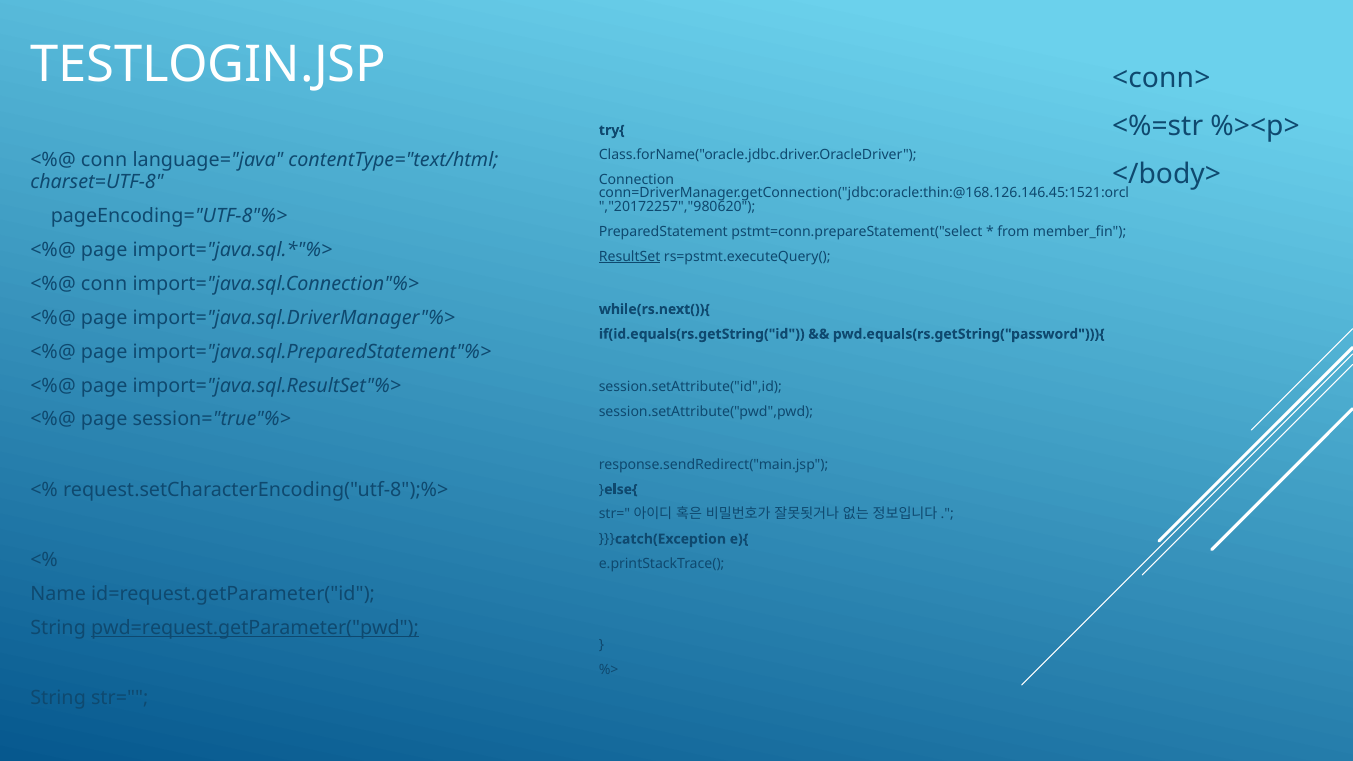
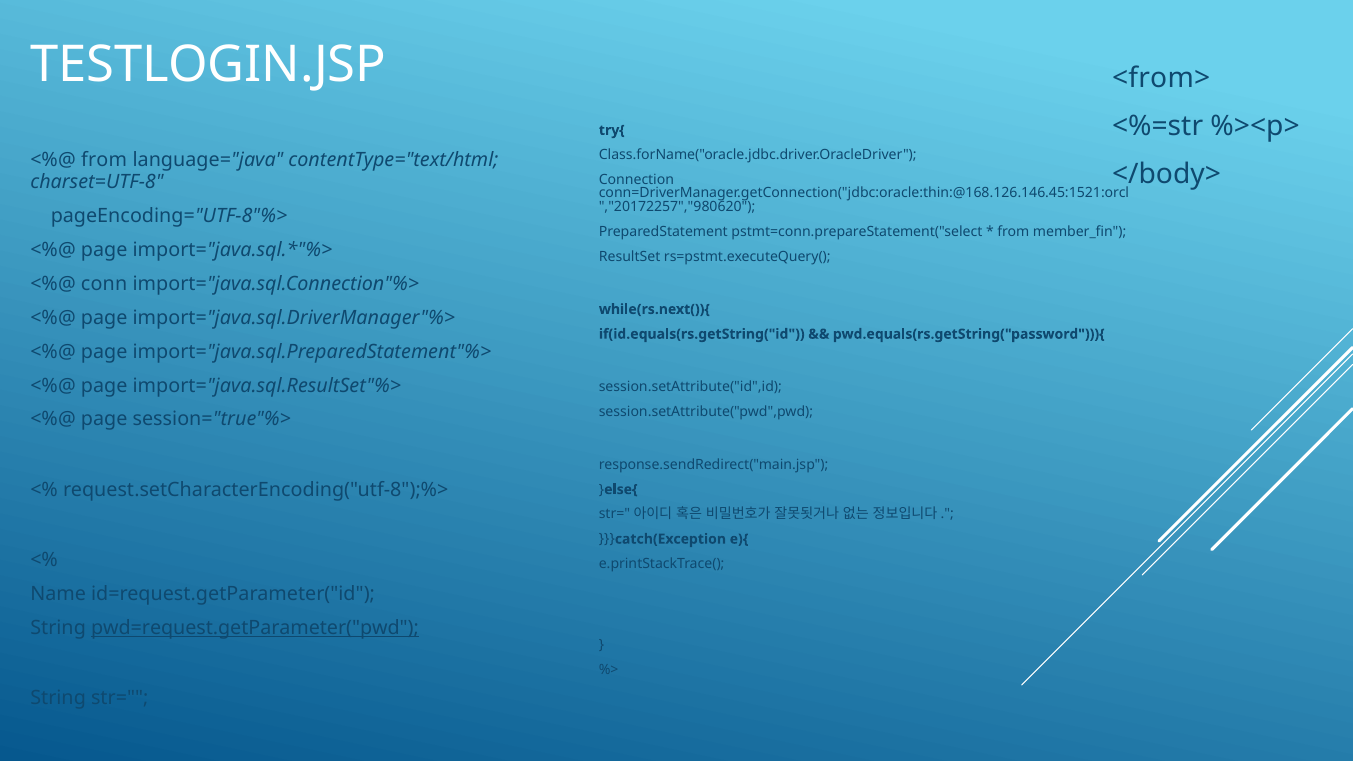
<conn>: <conn> -> <from> (1161, 78)
conn: conn -> from (104, 160)
ResultSet underline: present -> none (630, 256)
